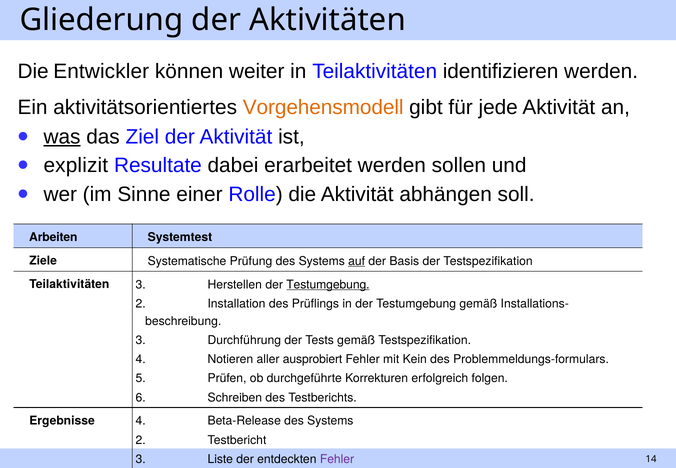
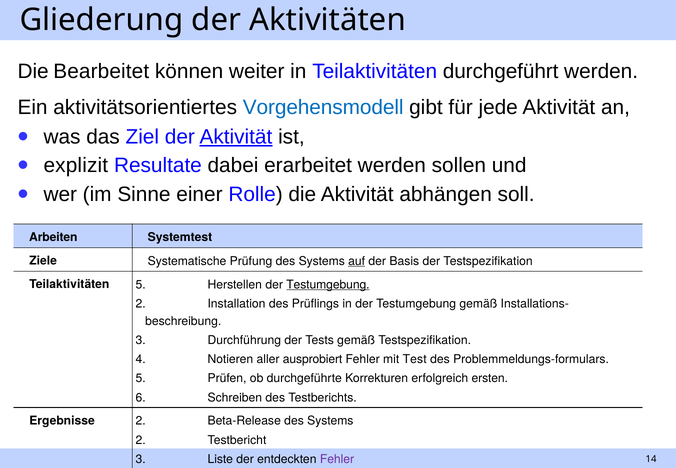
Entwickler: Entwickler -> Bearbeitet (101, 71)
identifizieren: identifizieren -> durchgeführt (501, 71)
Vorgehensmodell colour: orange -> blue (323, 107)
was underline: present -> none (62, 137)
Aktivität underline: none -> present (236, 137)
Teilaktivitäten 3: 3 -> 5 (141, 285)
Kein: Kein -> Test (415, 359)
folgen: folgen -> ersten (490, 378)
Ergebnisse 4: 4 -> 2 (141, 421)
